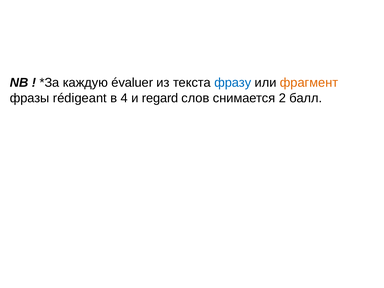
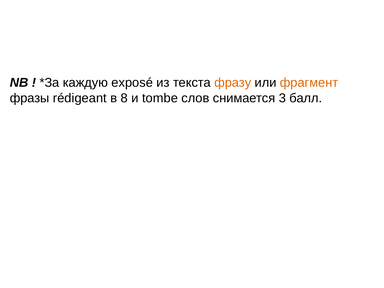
évaluer: évaluer -> exposé (132, 83)
фразу colour: blue -> orange (233, 83)
4: 4 -> 8 (124, 98)
regard: regard -> tombe (160, 98)
2: 2 -> 3 (282, 98)
